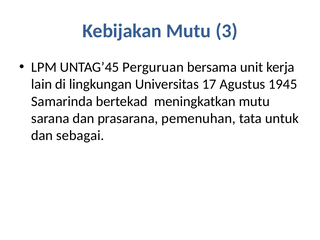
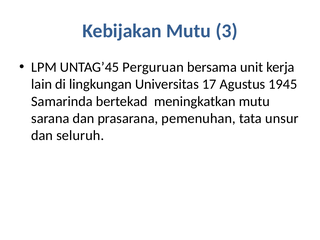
untuk: untuk -> unsur (282, 118)
sebagai: sebagai -> seluruh (80, 135)
